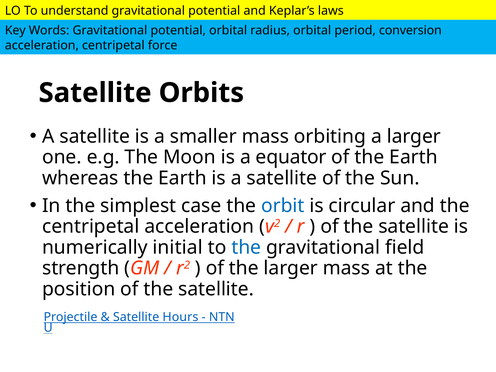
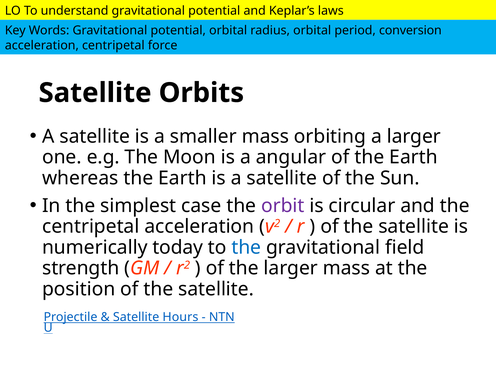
equator: equator -> angular (291, 157)
orbit colour: blue -> purple (283, 206)
initial: initial -> today (178, 247)
